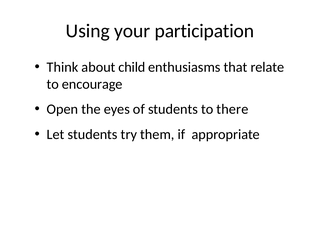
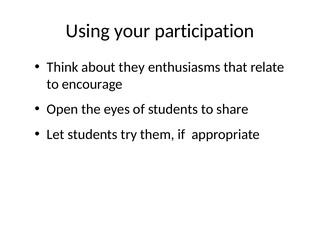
child: child -> they (132, 67)
there: there -> share (232, 109)
